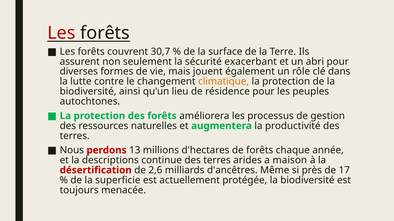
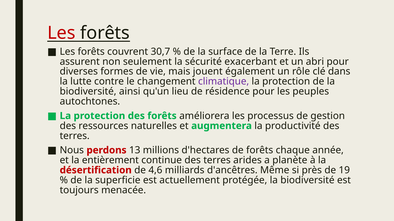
climatique colour: orange -> purple (224, 82)
descriptions: descriptions -> entièrement (110, 161)
maison: maison -> planète (290, 161)
2,6: 2,6 -> 4,6 (155, 171)
17: 17 -> 19 (344, 171)
